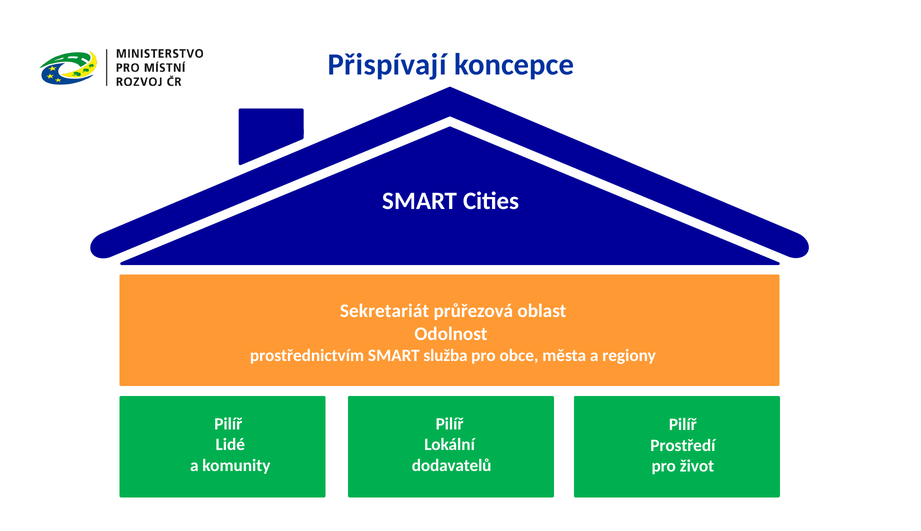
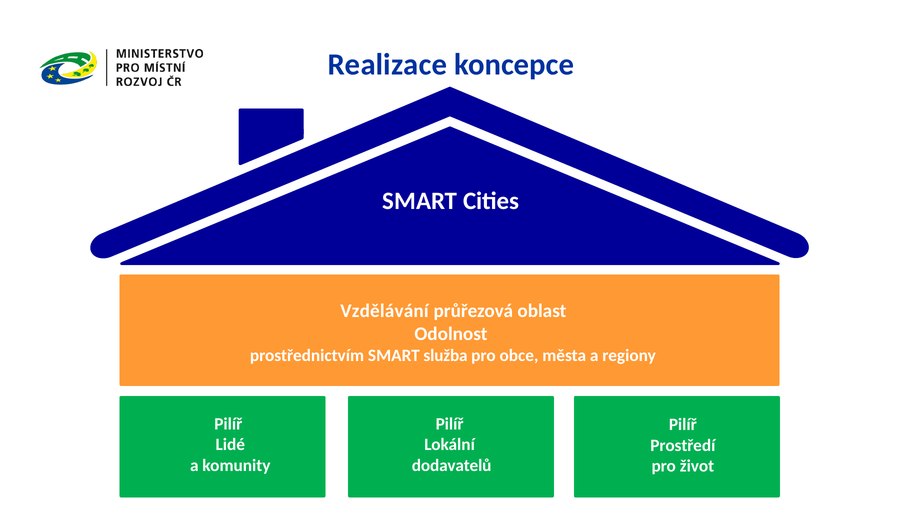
Přispívají: Přispívají -> Realizace (387, 65)
Sekretariát: Sekretariát -> Vzdělávání (384, 310)
